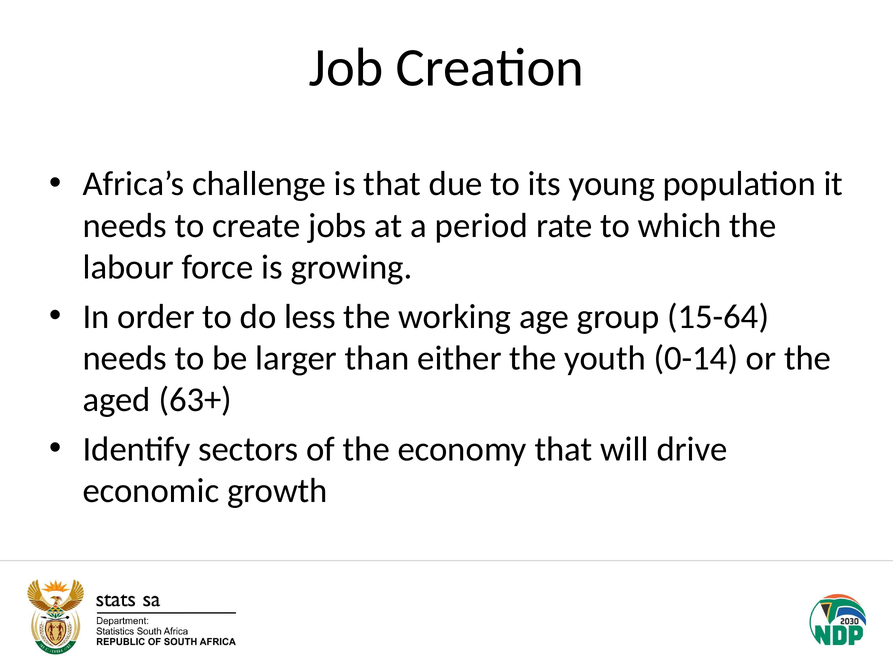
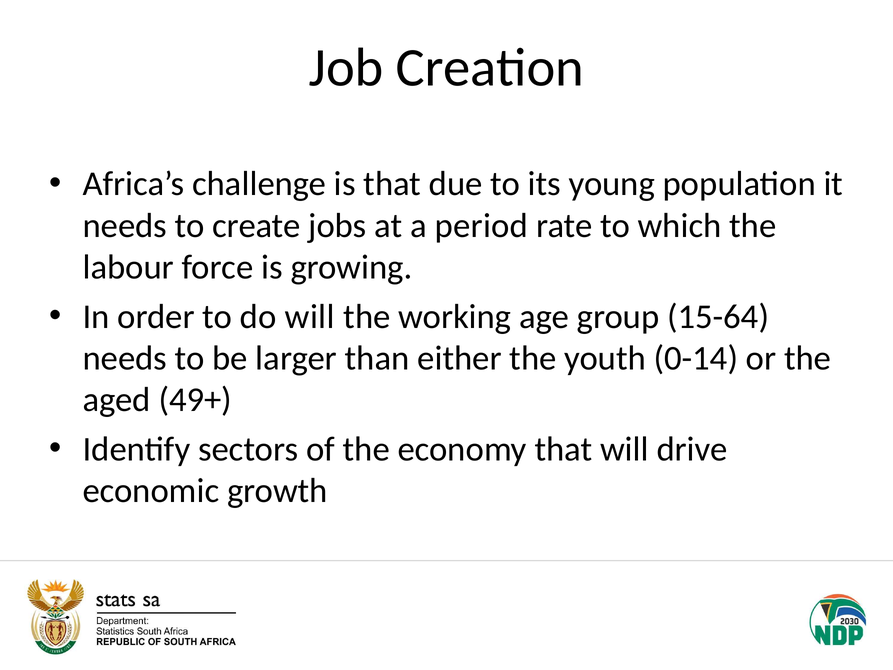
do less: less -> will (310, 316)
63+: 63+ -> 49+ (195, 400)
